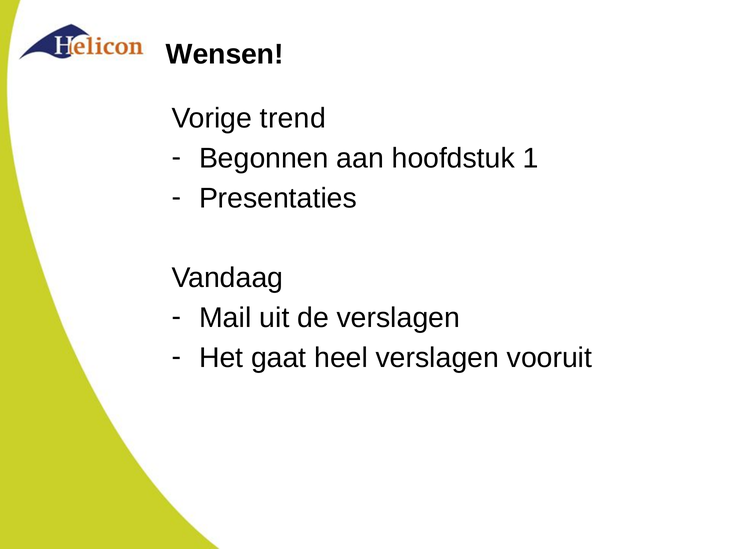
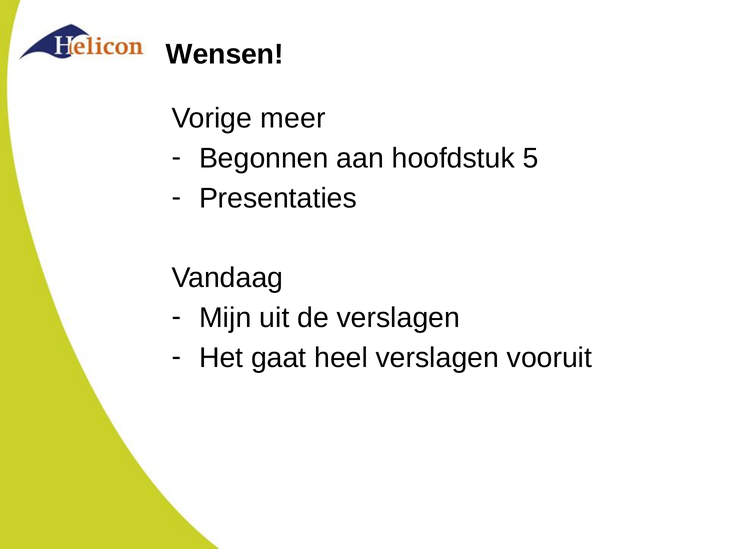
trend: trend -> meer (293, 119)
1: 1 -> 5 (531, 158)
Mail: Mail -> Mijn (225, 318)
